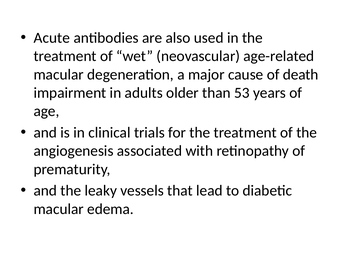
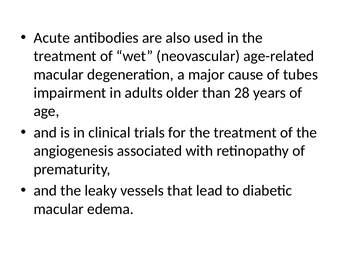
death: death -> tubes (301, 74)
53: 53 -> 28 (242, 93)
